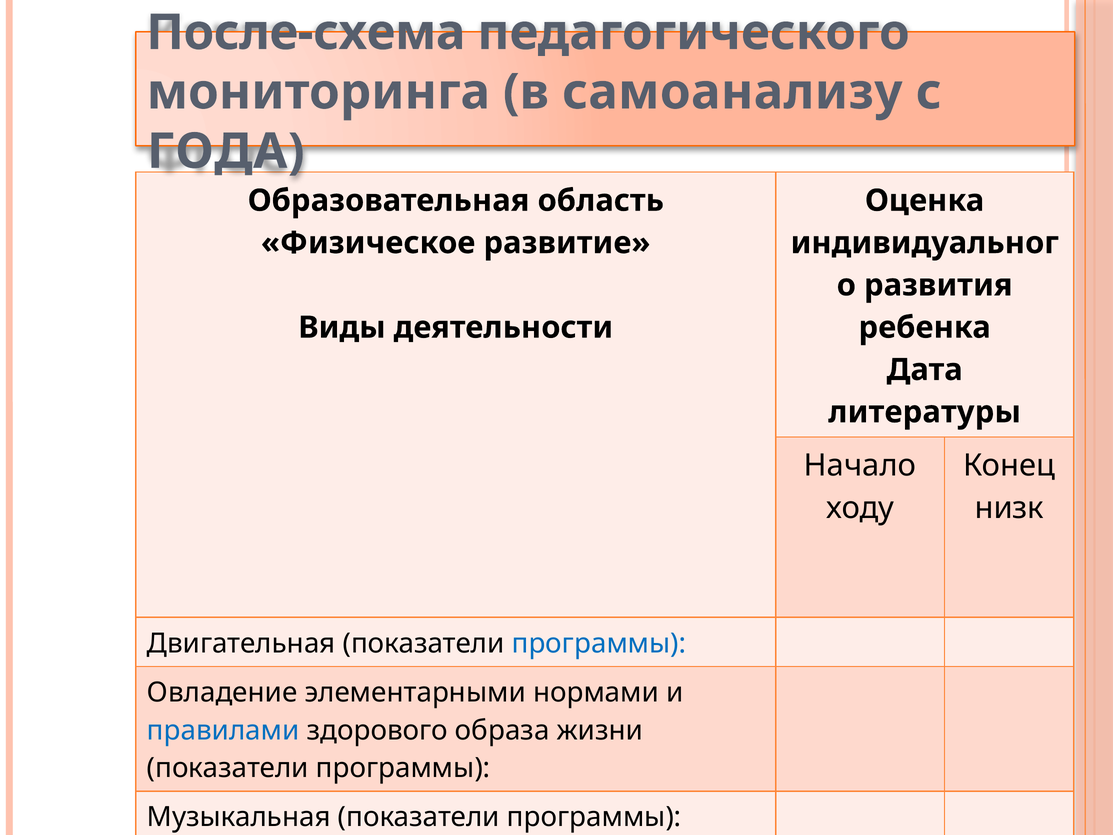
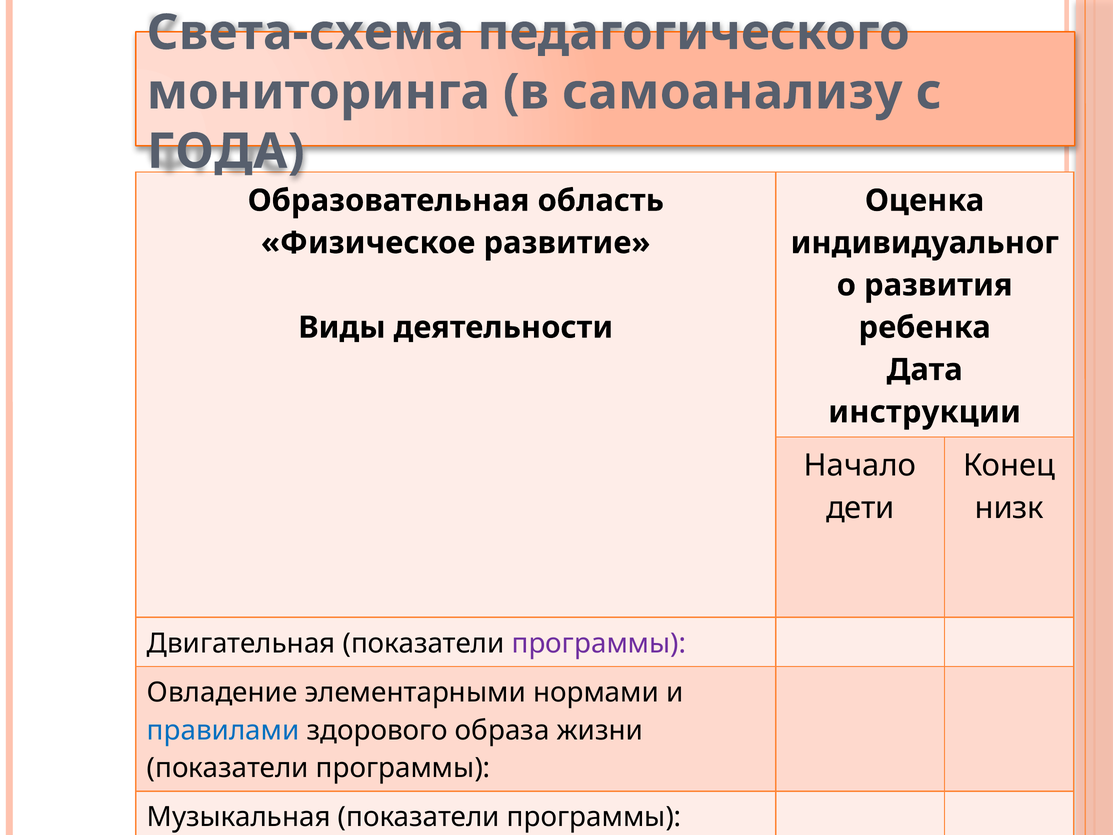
После-схема: После-схема -> Света-схема (305, 33)
литературы: литературы -> инструкции (925, 412)
ходу: ходу -> дети (860, 508)
программы colour: blue -> purple (599, 643)
